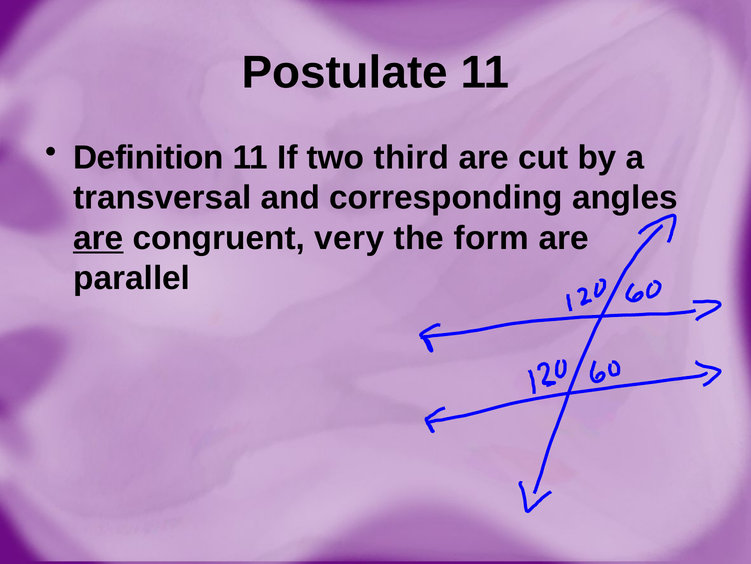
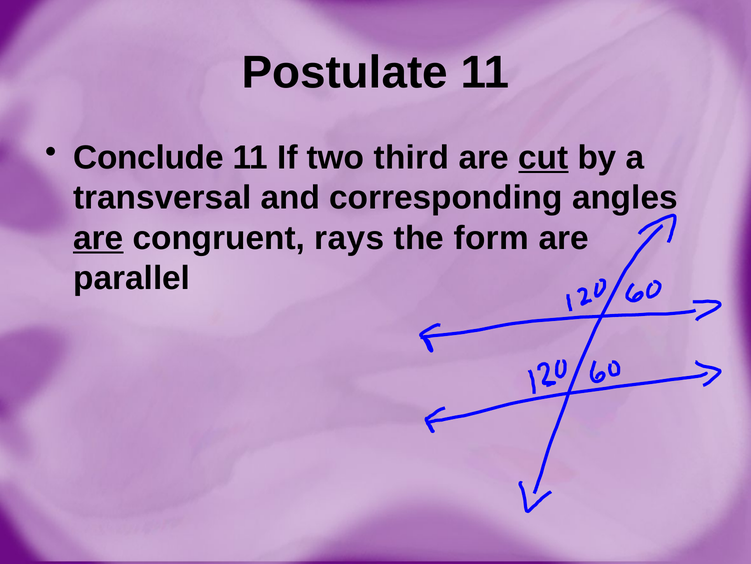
Definition: Definition -> Conclude (148, 158)
cut underline: none -> present (543, 158)
very: very -> rays (349, 238)
